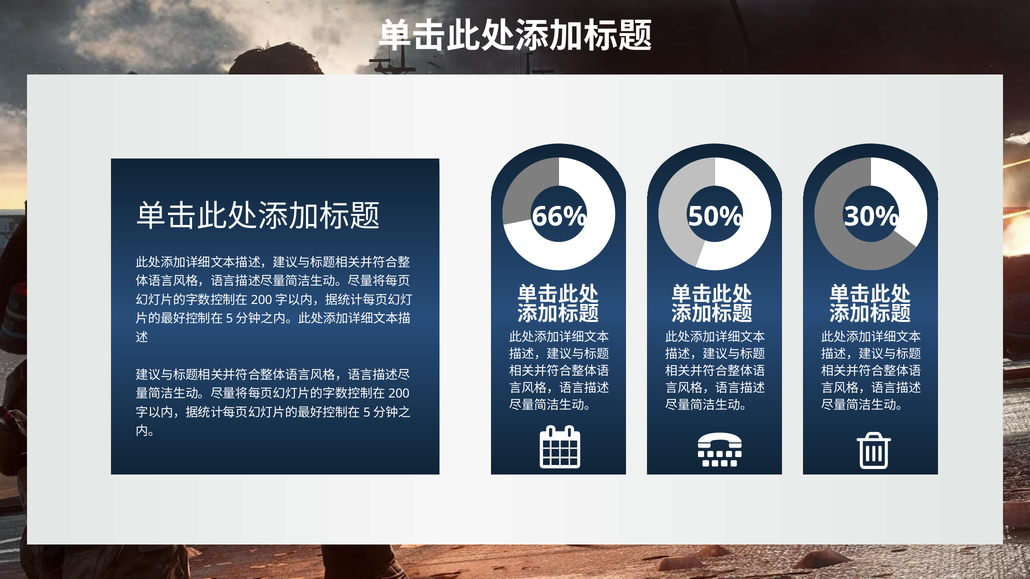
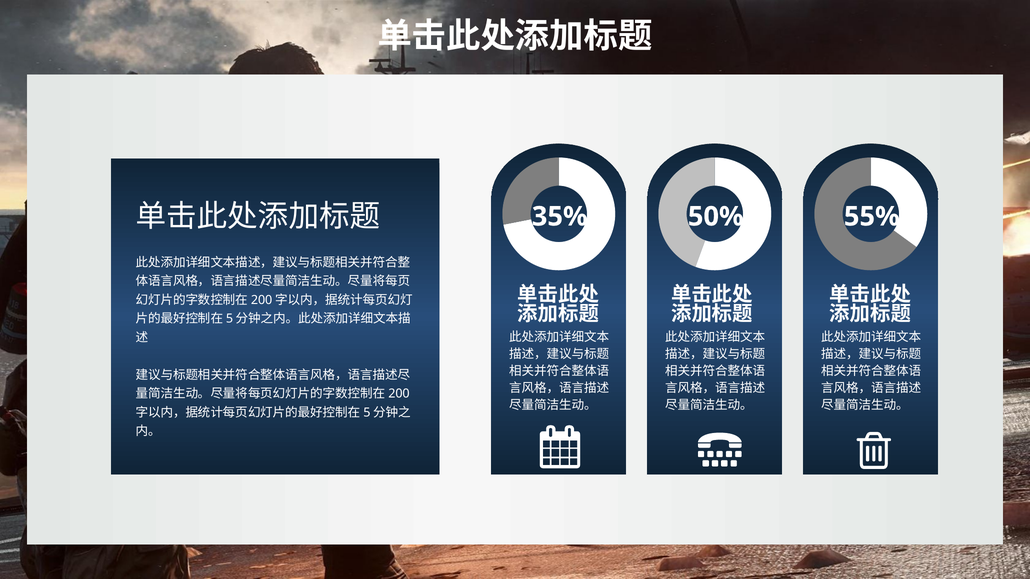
30%: 30% -> 55% (872, 217)
66%: 66% -> 35% (560, 217)
